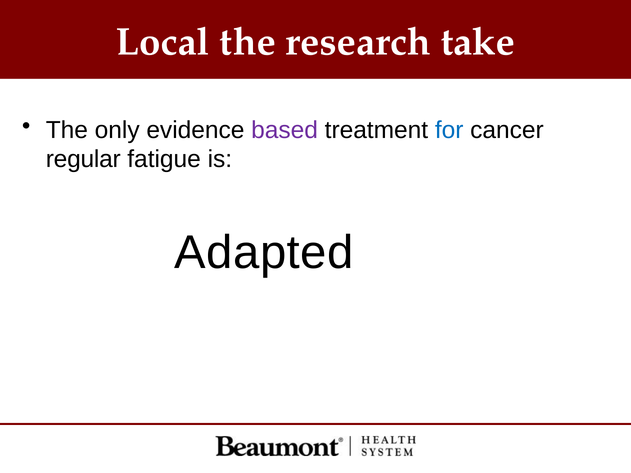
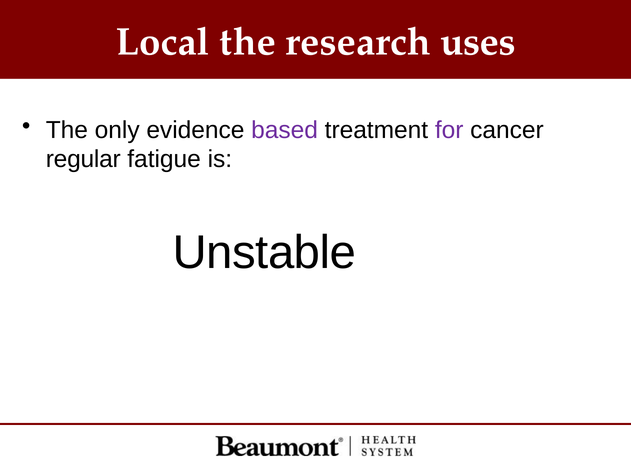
take: take -> uses (478, 42)
for colour: blue -> purple (449, 130)
Adapted: Adapted -> Unstable (264, 253)
